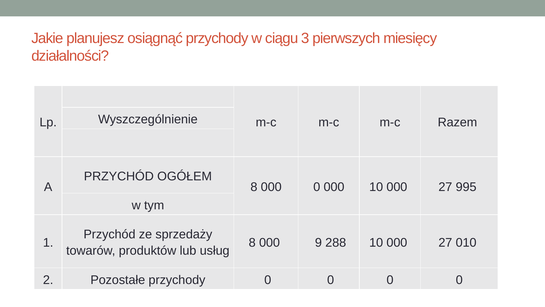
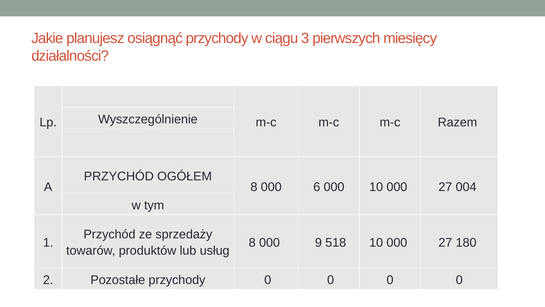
000 0: 0 -> 6 (317, 187)
995: 995 -> 004 (466, 187)
288: 288 -> 518 (336, 242)
010: 010 -> 180 (466, 242)
